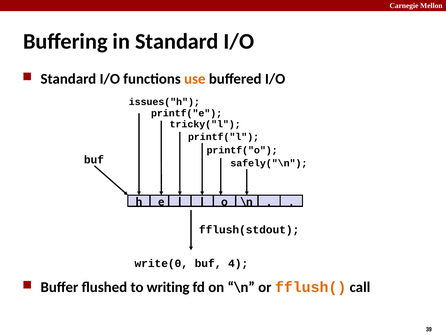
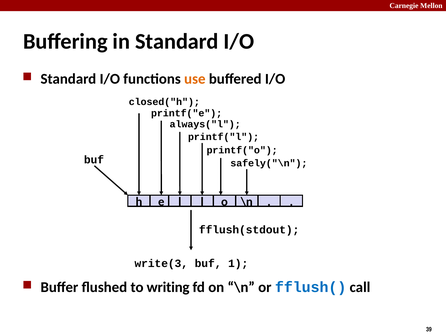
issues("h: issues("h -> closed("h (164, 102)
tricky("l: tricky("l -> always("l (205, 124)
write(0: write(0 -> write(3 (161, 263)
4: 4 -> 1 (238, 263)
fflush( colour: orange -> blue (311, 287)
